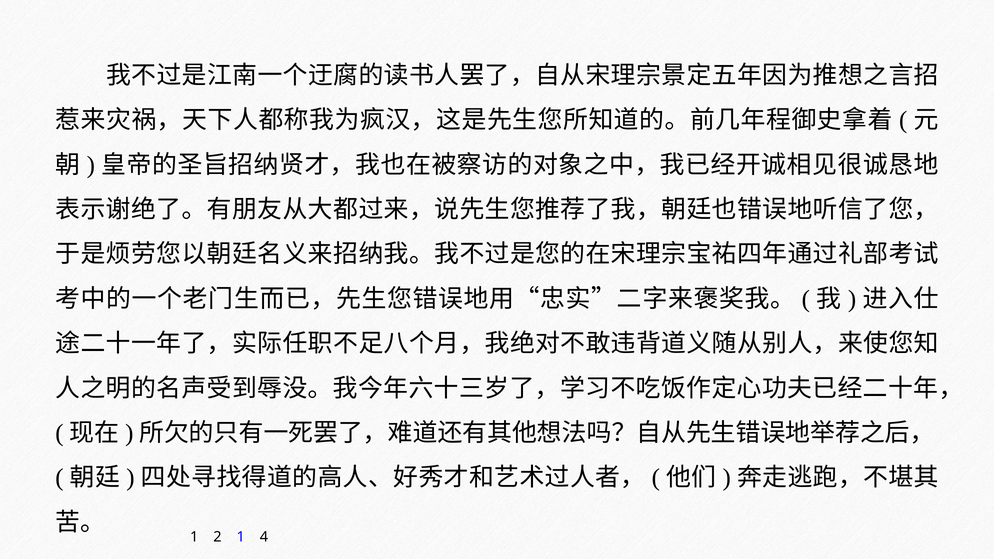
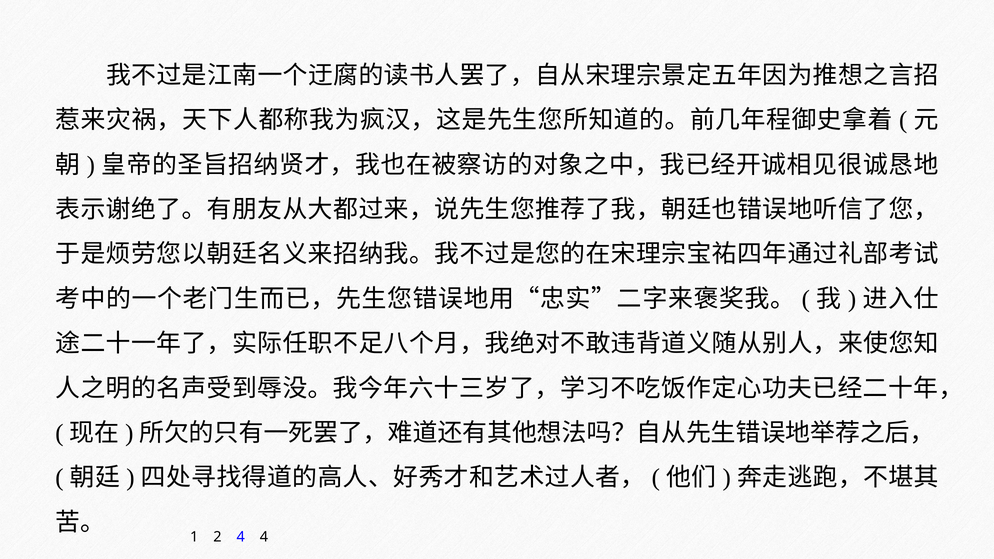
2 1: 1 -> 4 (241, 537)
